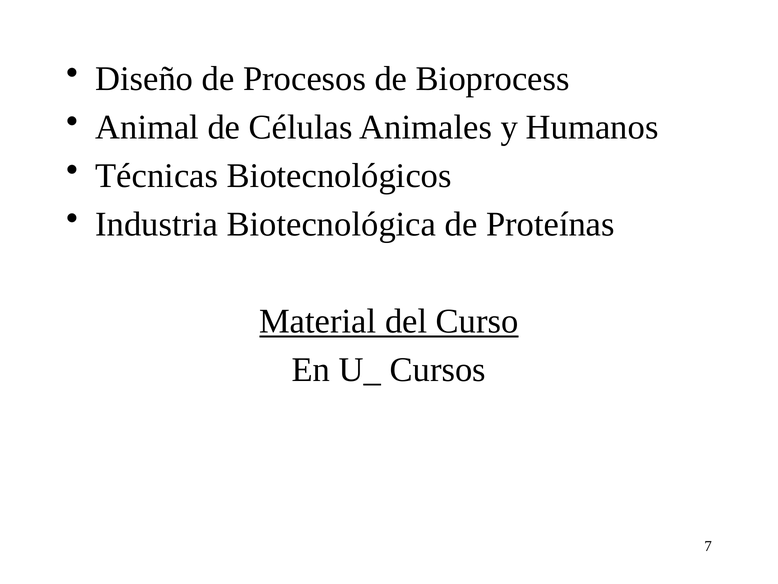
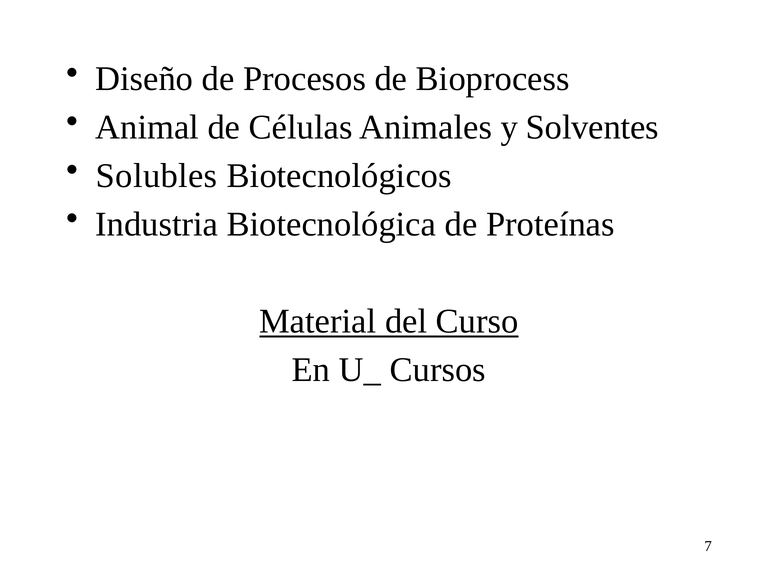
Humanos: Humanos -> Solventes (592, 127)
Técnicas: Técnicas -> Solubles (157, 176)
